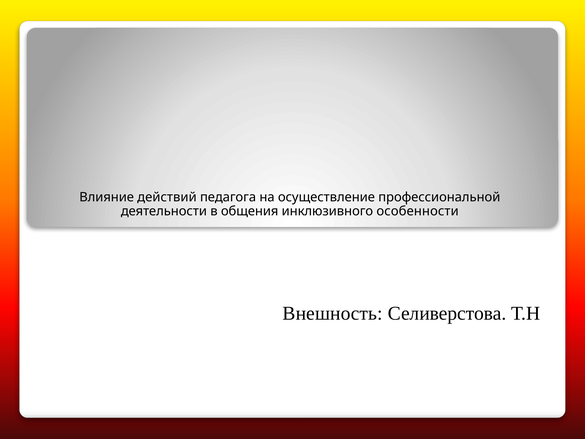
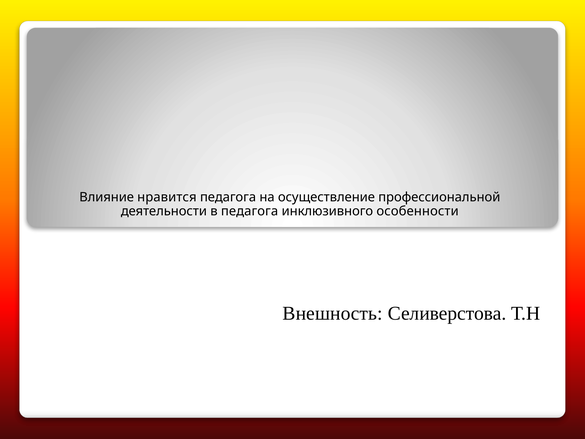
действий: действий -> нравится (167, 197)
в общения: общения -> педагога (250, 211)
